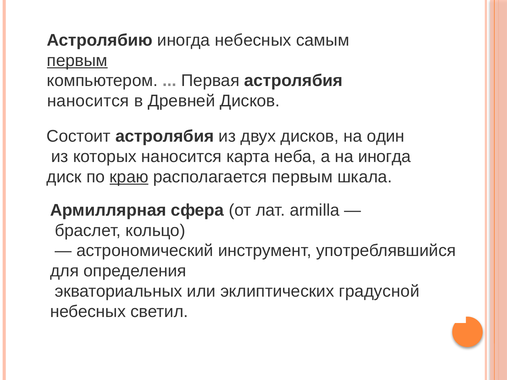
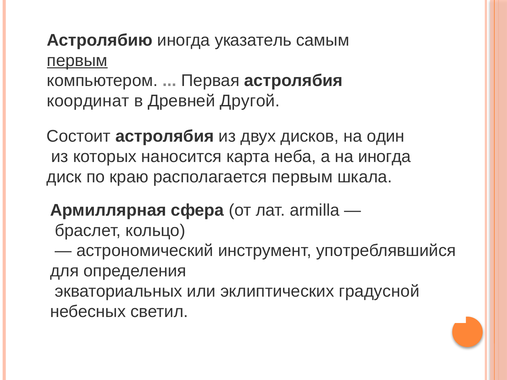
иногда небесных: небесных -> указатель (253, 40)
наносится: наносится -> координат (88, 101)
Древней Дисков: Дисков -> Другой (250, 101)
краю underline: present -> none (129, 177)
